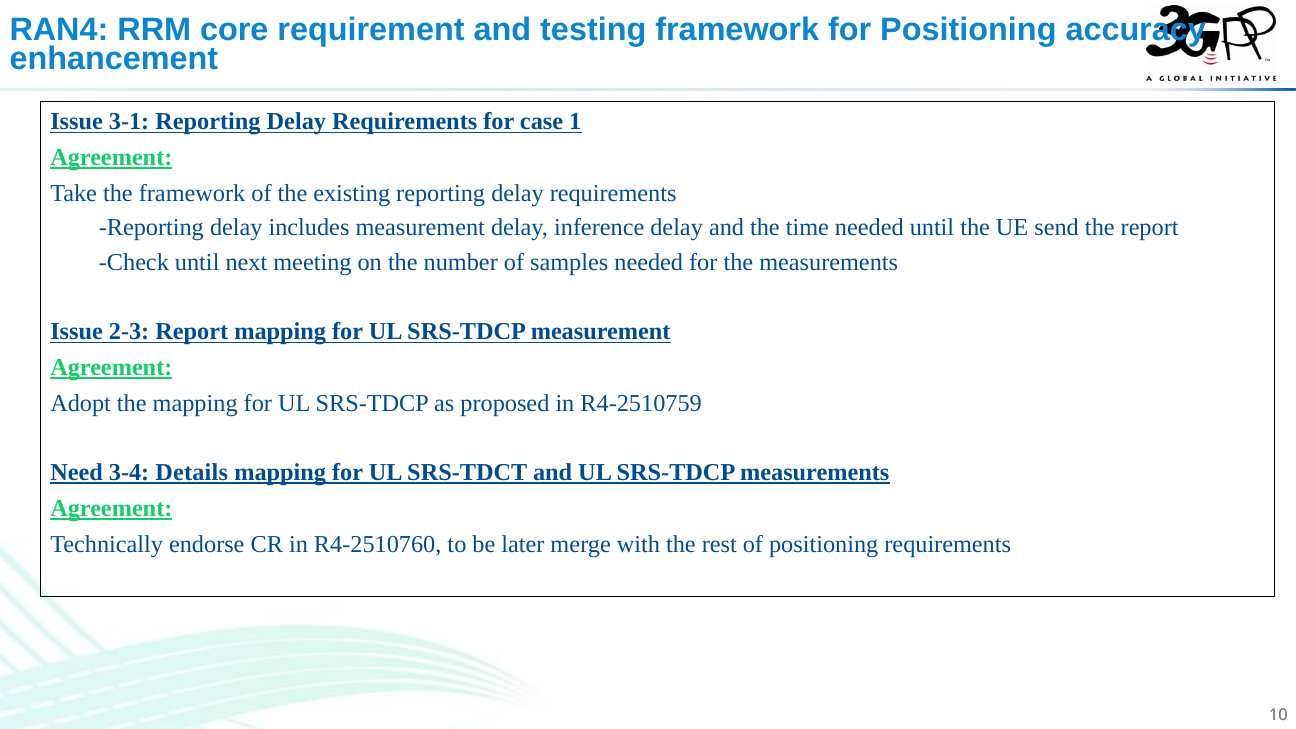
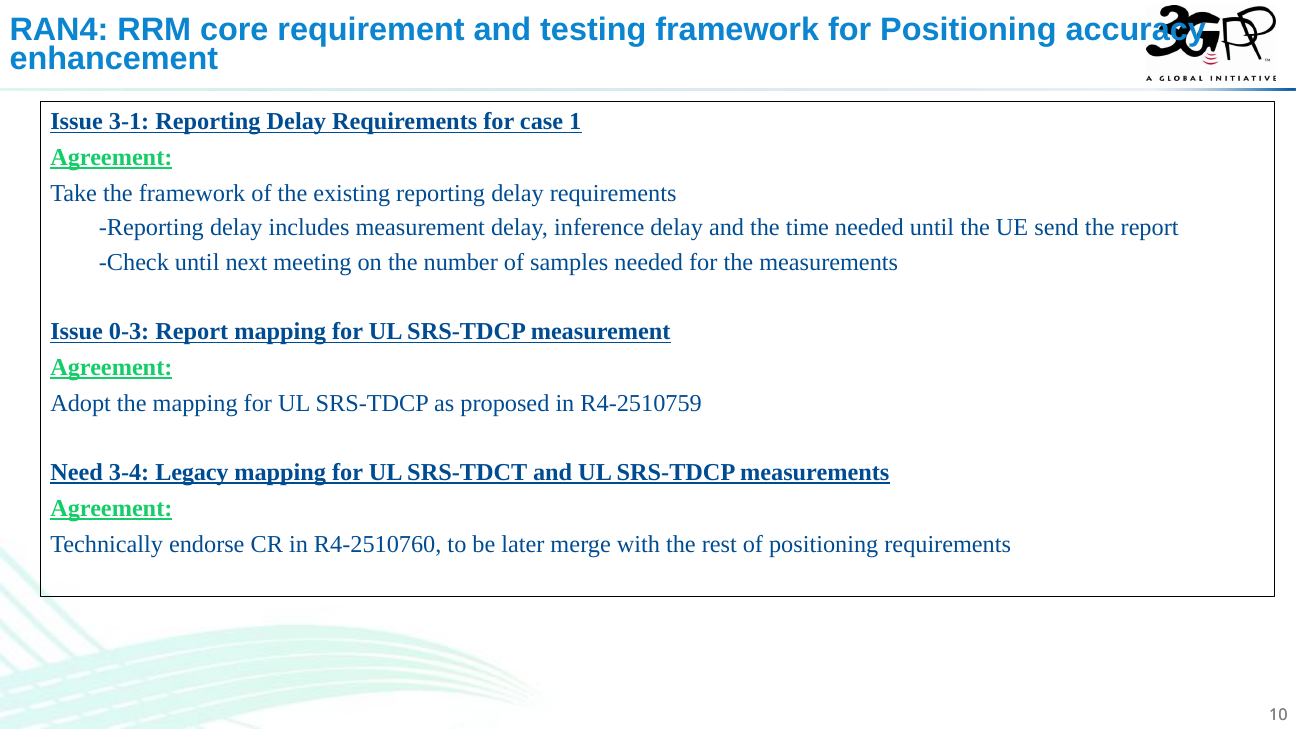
2-3: 2-3 -> 0-3 (129, 331)
Details: Details -> Legacy (192, 472)
